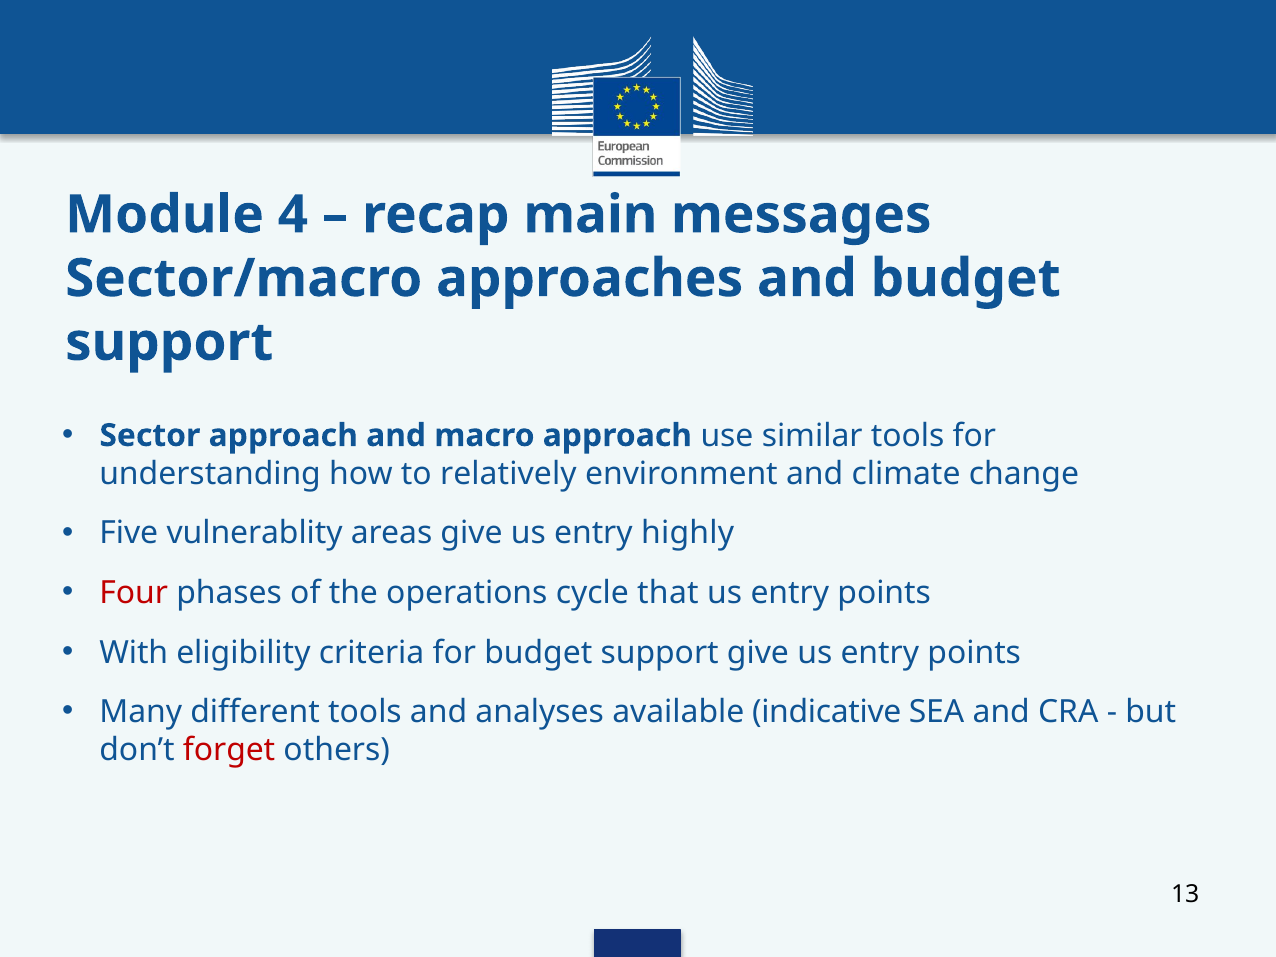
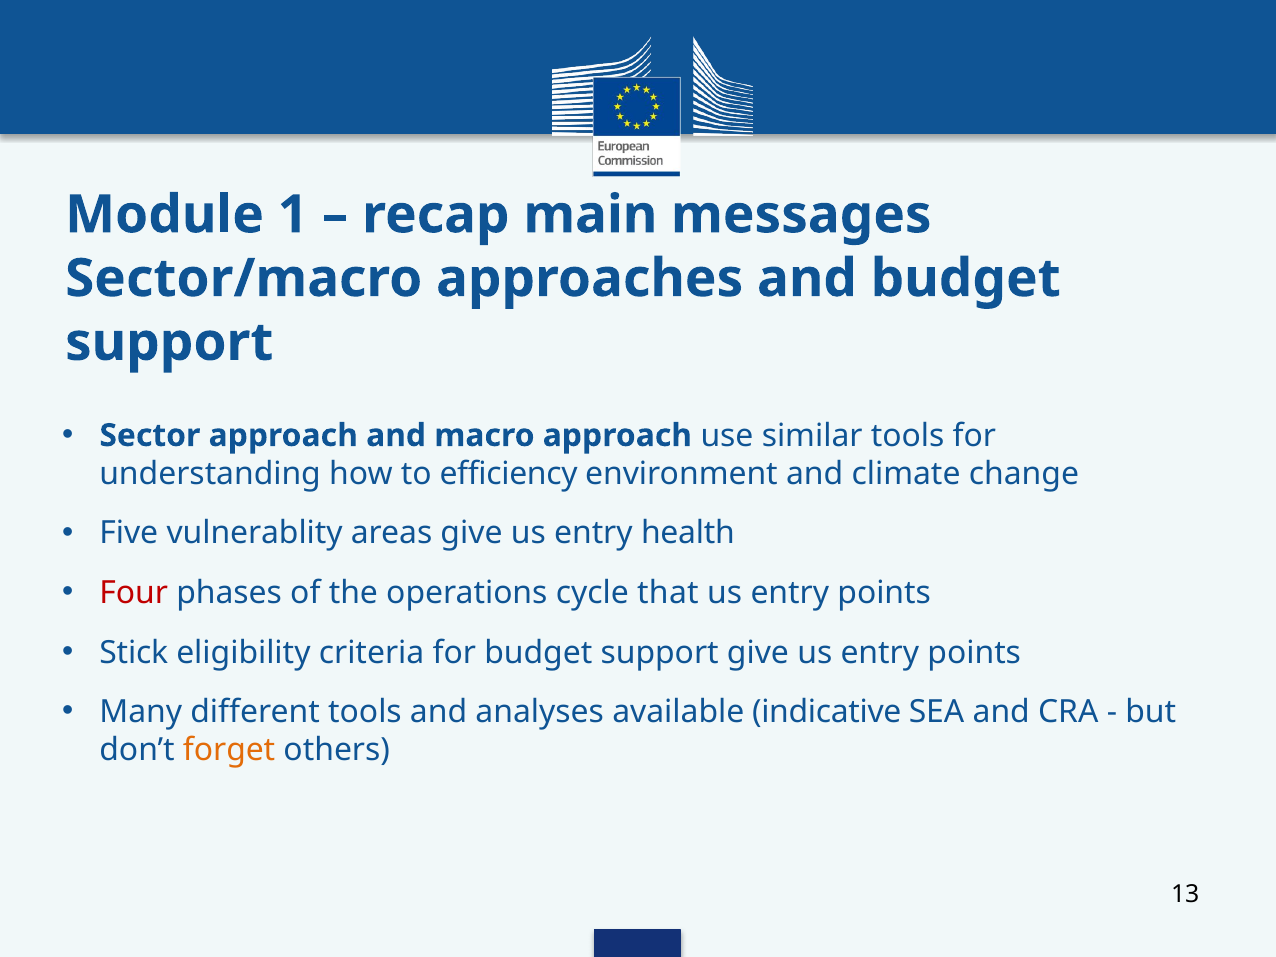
4: 4 -> 1 (293, 215)
relatively: relatively -> efficiency (509, 474)
highly: highly -> health (688, 533)
With: With -> Stick (134, 653)
forget colour: red -> orange (229, 750)
